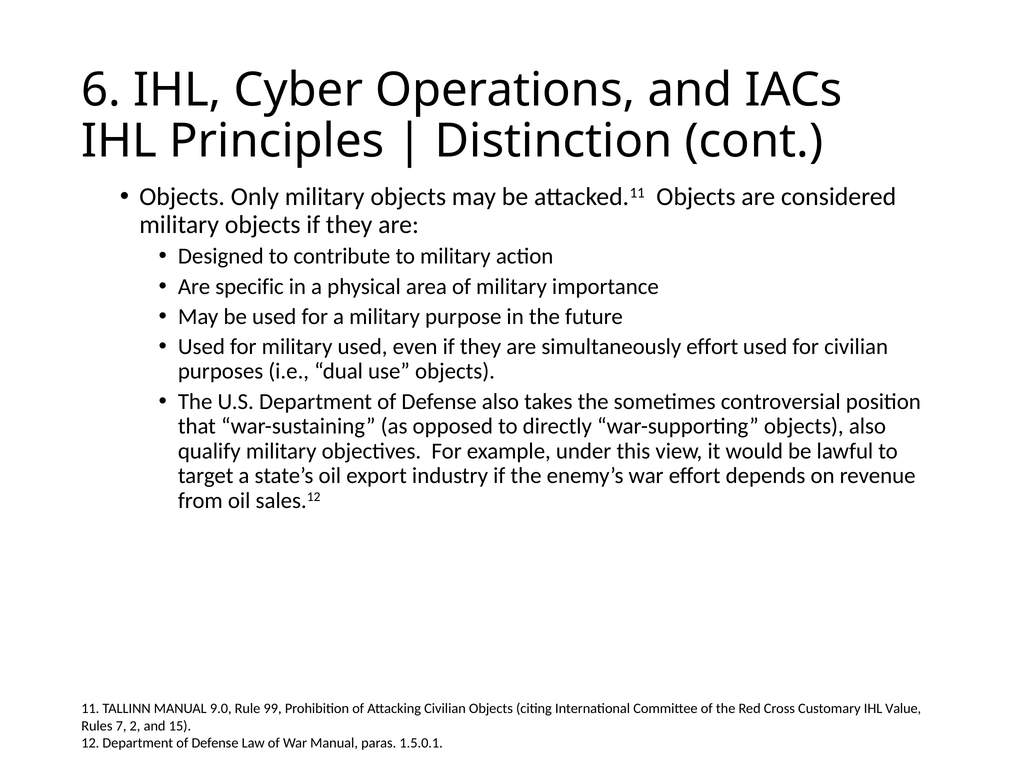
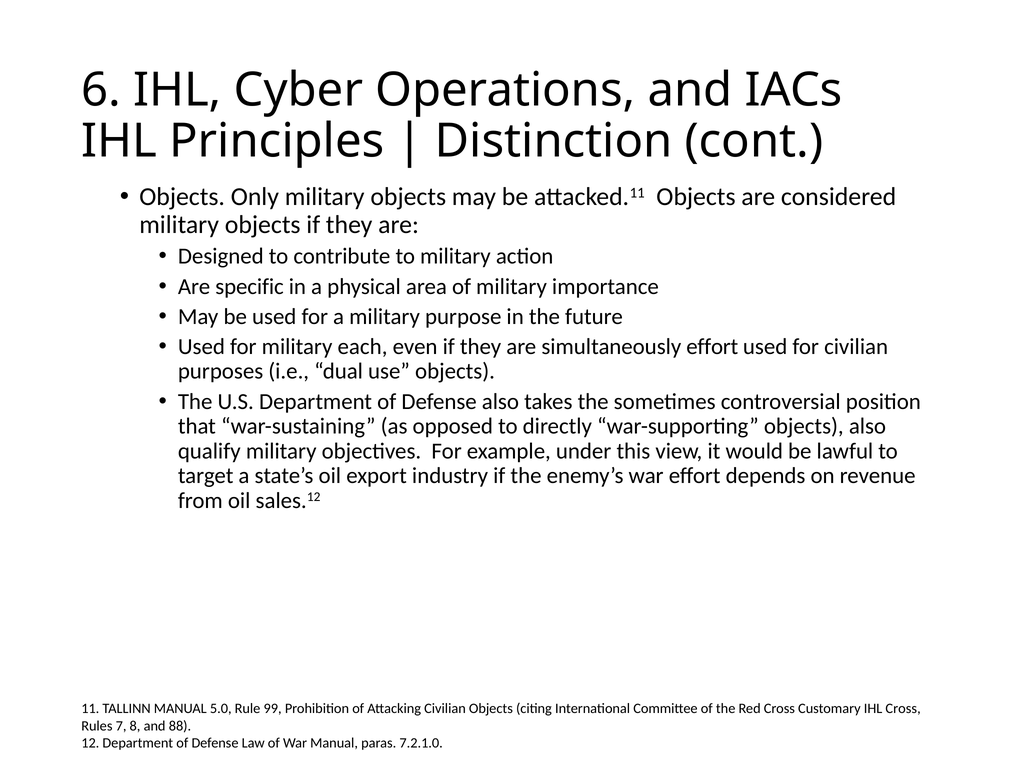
military used: used -> each (363, 347)
9.0: 9.0 -> 5.0 (221, 709)
IHL Value: Value -> Cross (903, 709)
2: 2 -> 8 (135, 726)
15: 15 -> 88 (180, 726)
1.5.0.1: 1.5.0.1 -> 7.2.1.0 (421, 743)
